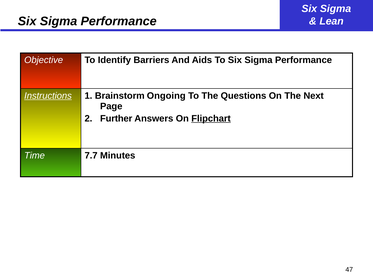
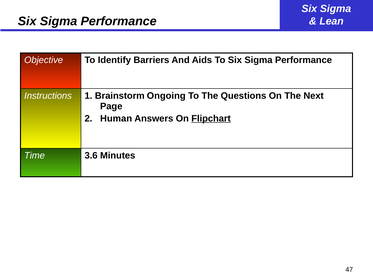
Instructions underline: present -> none (48, 96)
Further: Further -> Human (116, 118)
7.7: 7.7 -> 3.6 (91, 155)
